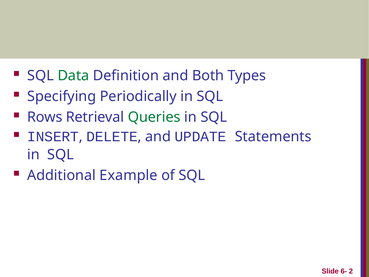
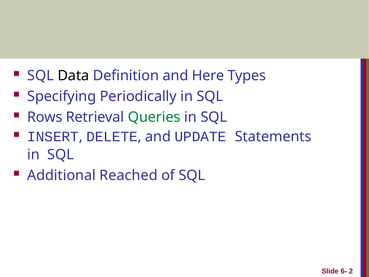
Data colour: green -> black (73, 76)
Both: Both -> Here (208, 76)
Example: Example -> Reached (129, 175)
